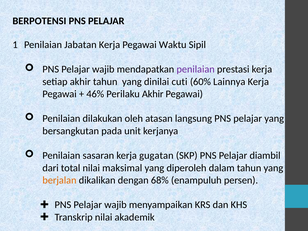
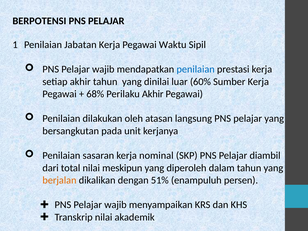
penilaian colour: purple -> blue (196, 69)
cuti: cuti -> luar (180, 82)
Lainnya: Lainnya -> Sumber (229, 82)
46%: 46% -> 68% (95, 94)
gugatan: gugatan -> nominal (156, 156)
maksimal: maksimal -> meskipun (122, 168)
68%: 68% -> 51% (160, 180)
